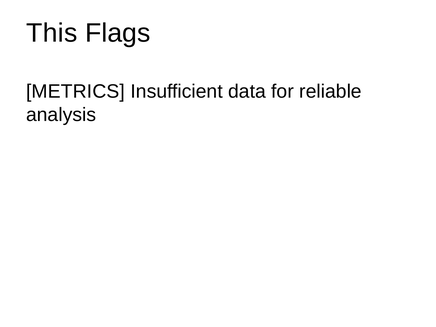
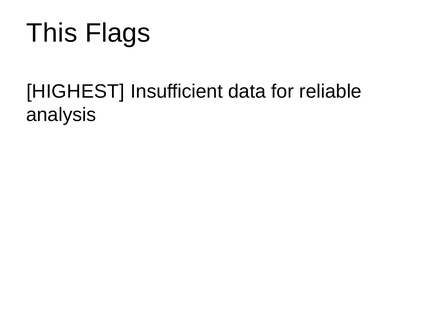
METRICS: METRICS -> HIGHEST (75, 91)
